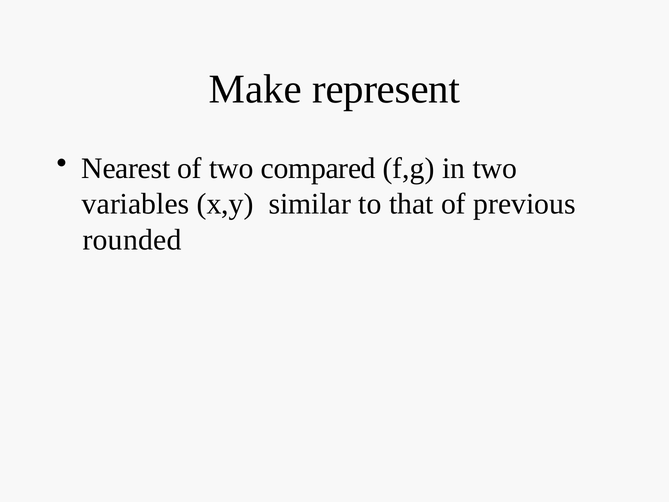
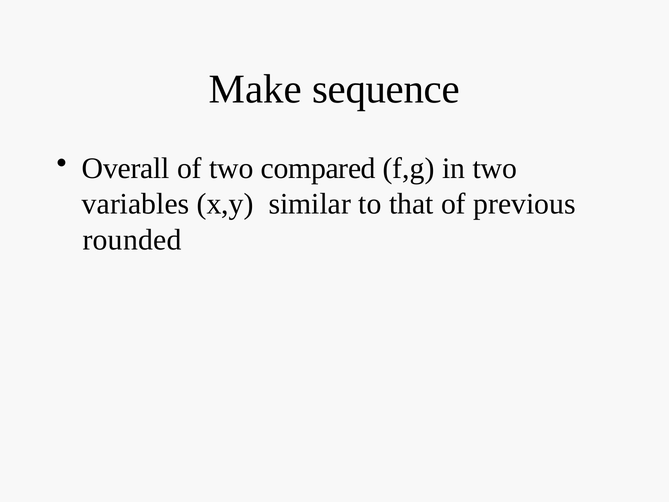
represent: represent -> sequence (386, 89)
Nearest: Nearest -> Overall (126, 168)
